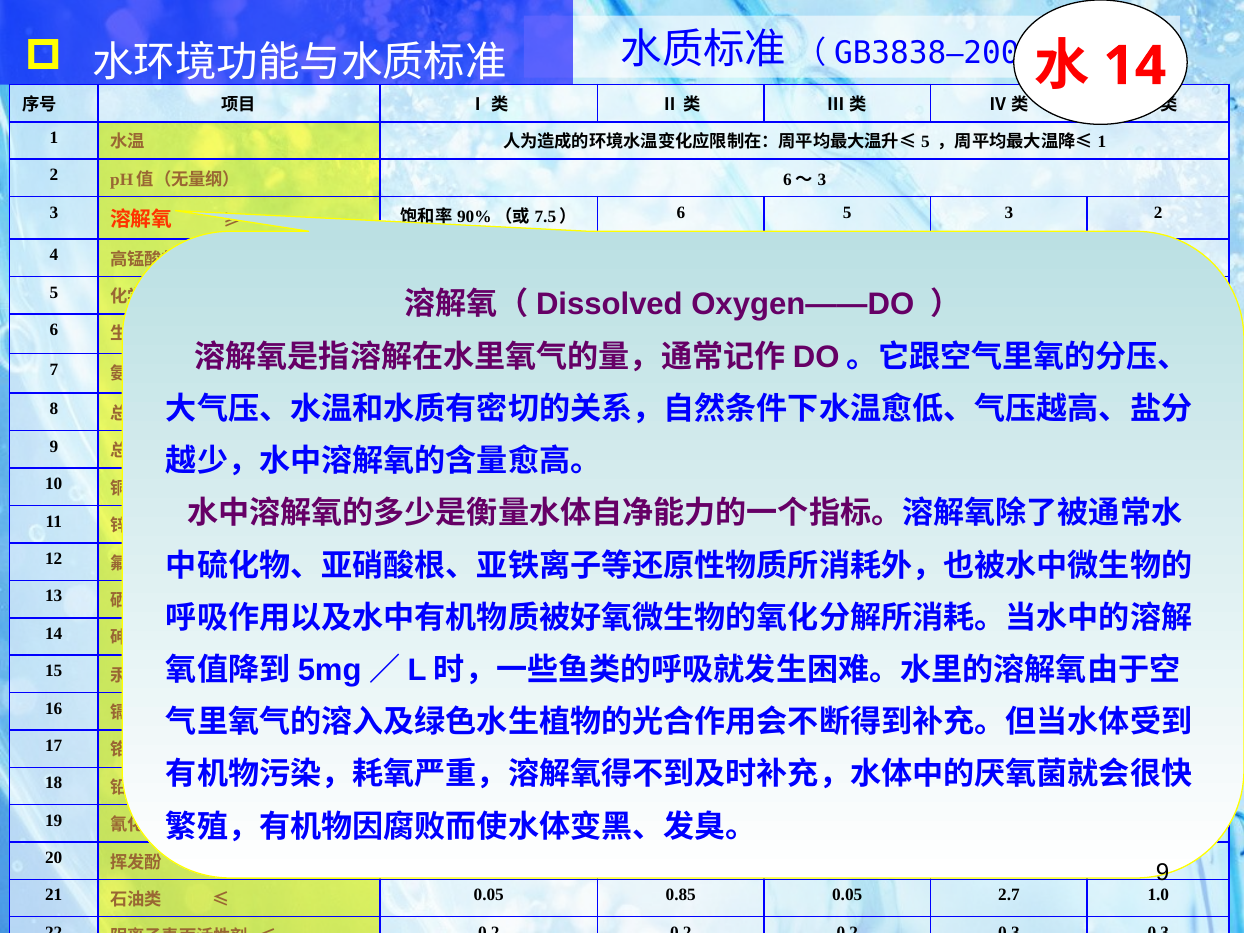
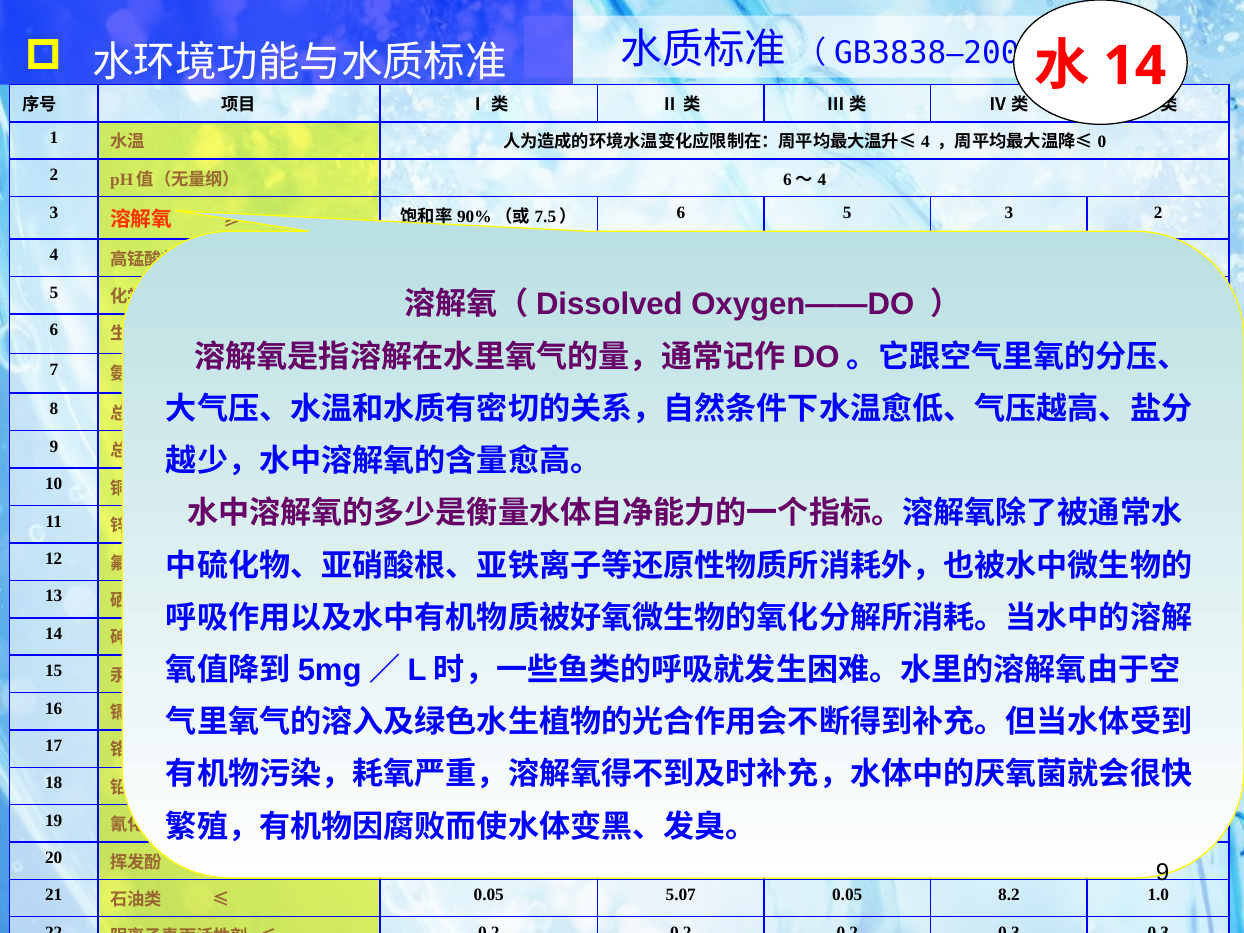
5: 5 -> 4 (925, 142)
1: 1 -> 0 (1102, 142)
3: 3 -> 4 (822, 180)
0.85: 0.85 -> 5.07 (681, 895)
2.7: 2.7 -> 8.2 (1009, 895)
